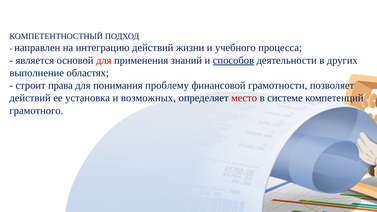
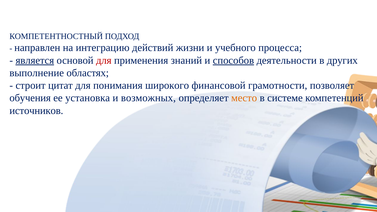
является underline: none -> present (35, 60)
права: права -> цитат (60, 85)
проблему: проблему -> широкого (167, 85)
действий: действий -> обучения (30, 98)
место colour: red -> orange (244, 98)
грамотного: грамотного -> источников (36, 111)
